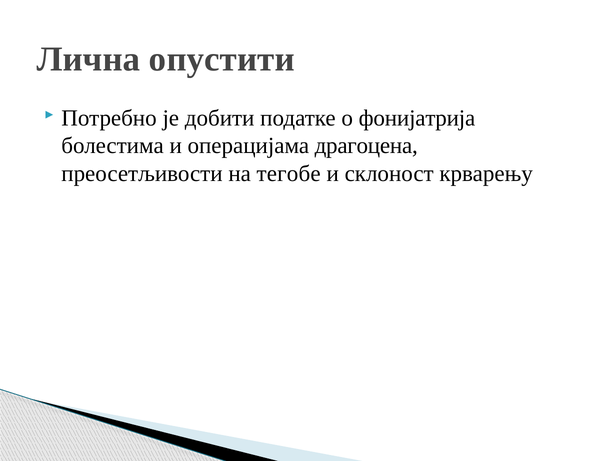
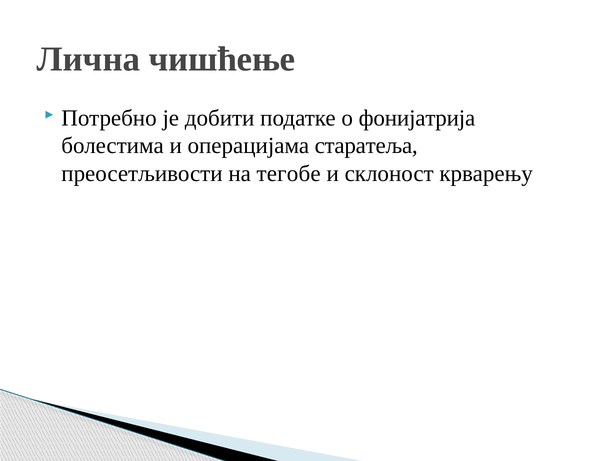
опустити: опустити -> чишћење (222, 59)
драгоцена: драгоцена -> старатеља (366, 146)
